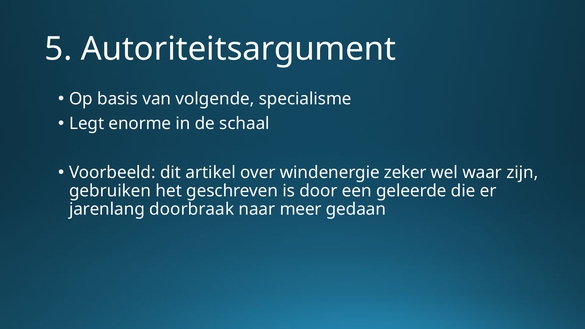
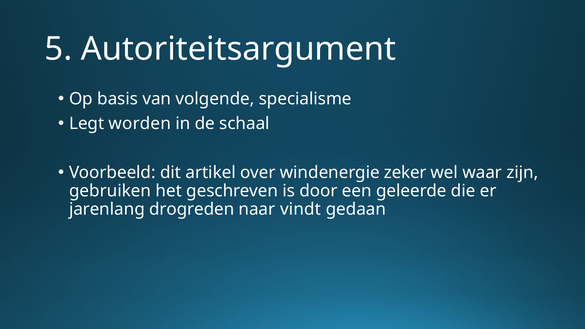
enorme: enorme -> worden (140, 123)
doorbraak: doorbraak -> drogreden (192, 209)
meer: meer -> vindt (300, 209)
